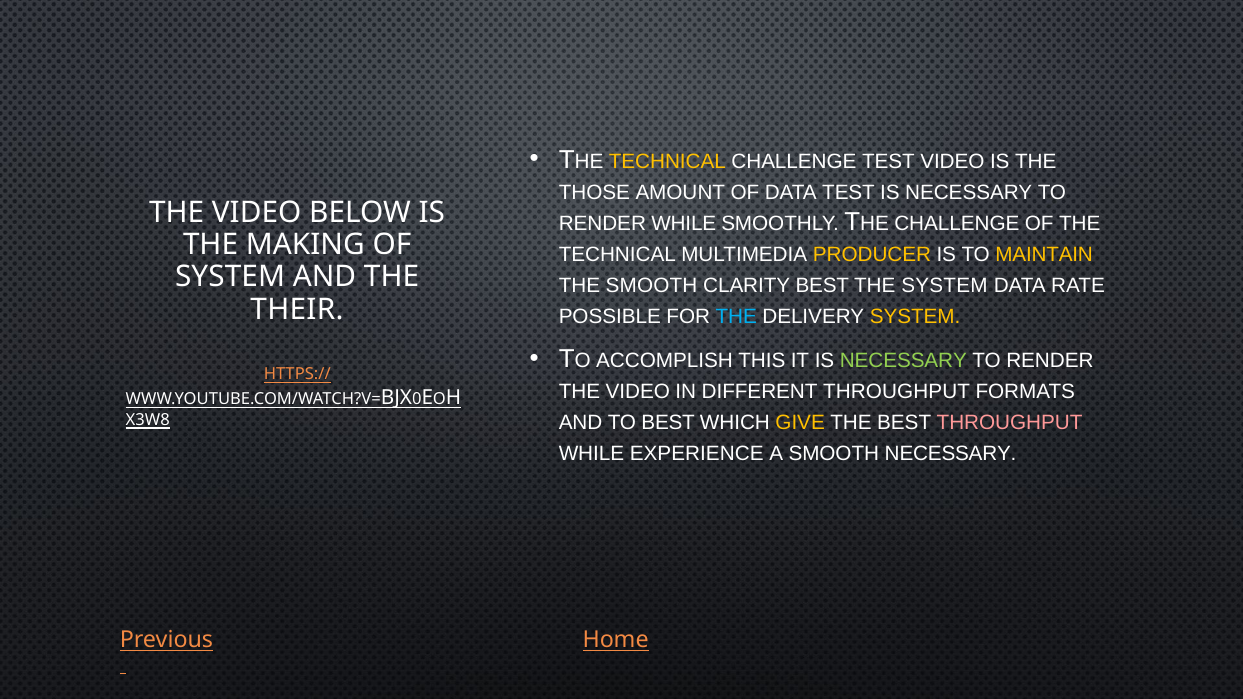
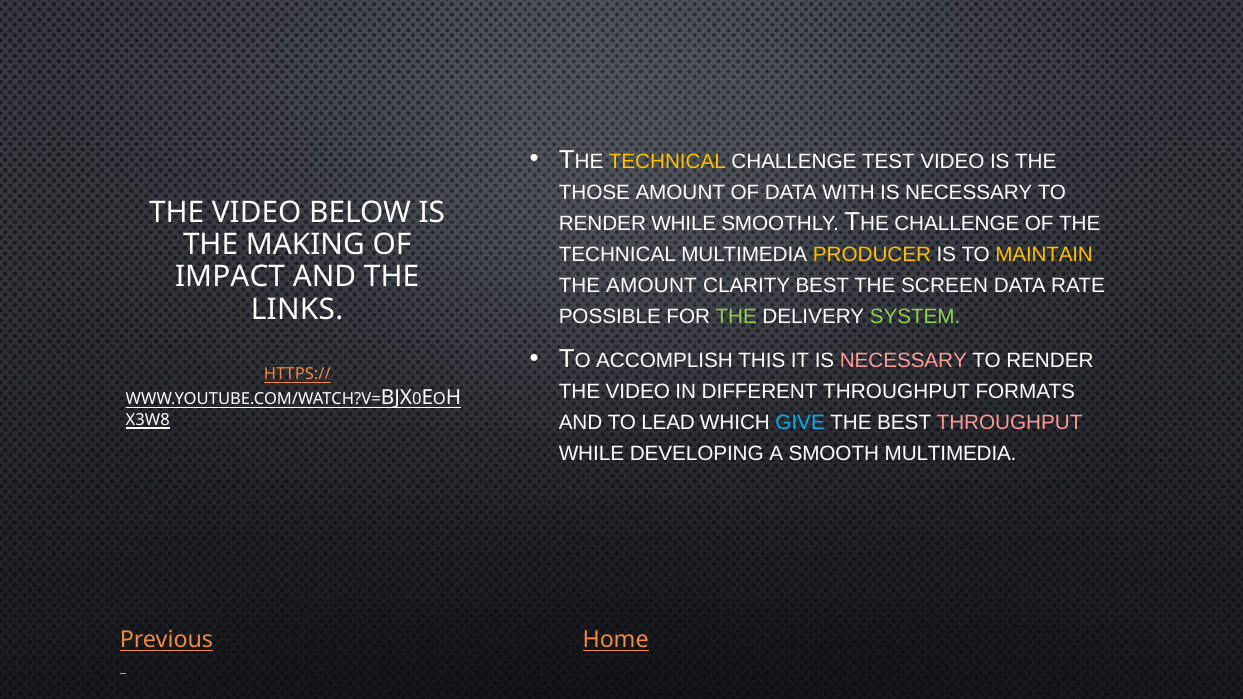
DATA TEST: TEST -> WITH (849, 192)
SYSTEM: SYSTEM -> IMPACT (230, 277)
THE SMOOTH: SMOOTH -> AMOUNT (651, 286)
THE SYSTEM: SYSTEM -> SCREEN (945, 286)
THEIR: THEIR -> LINKS (297, 309)
THE colour: light blue -> light green (736, 317)
SYSTEM colour: yellow -> light green (915, 317)
NECESSARY colour: light green -> pink (903, 361)
TO BEST: BEST -> LEAD (668, 423)
GIVE colour: yellow -> light blue (800, 423)
EXPERIENCE: EXPERIENCE -> DEVELOPING (697, 454)
SMOOTH NECESSARY: NECESSARY -> MULTIMEDIA (951, 454)
